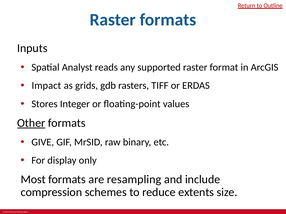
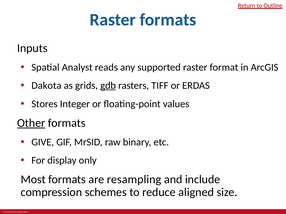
Impact: Impact -> Dakota (46, 86)
gdb underline: none -> present (108, 86)
extents: extents -> aligned (196, 193)
